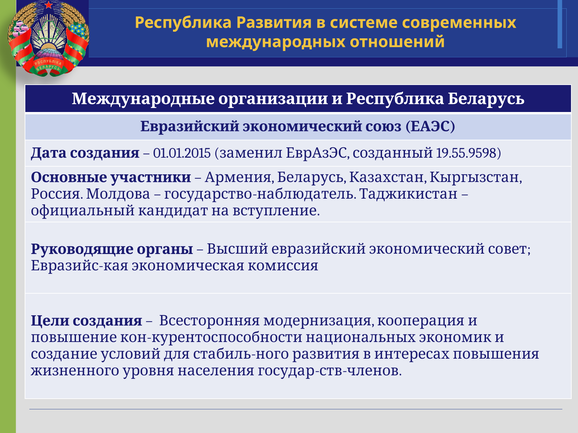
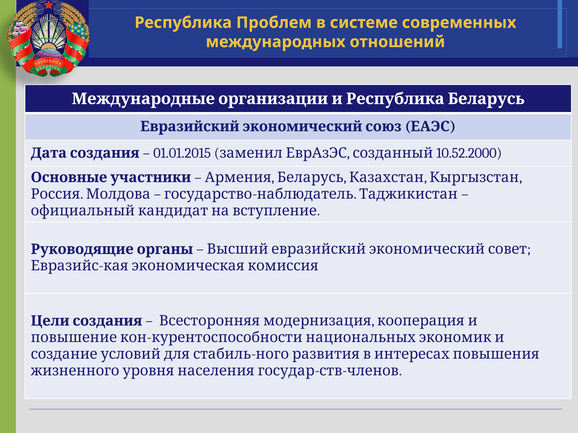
Развития: Развития -> Проблем (274, 23)
19.55.9598: 19.55.9598 -> 10.52.2000 (469, 153)
